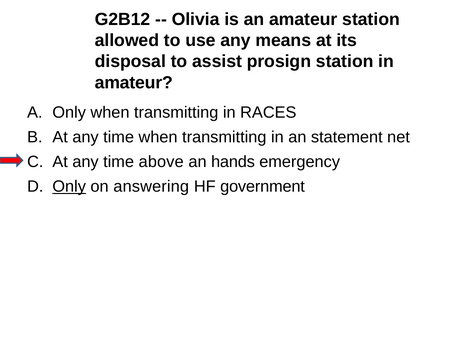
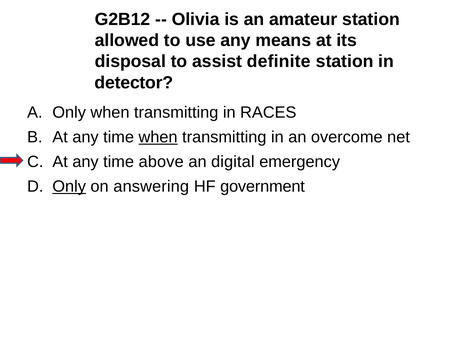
prosign: prosign -> definite (279, 61)
amateur: amateur -> detector (134, 83)
when underline: none -> present (158, 137)
statement: statement -> overcome (347, 137)
hands: hands -> digital (233, 162)
